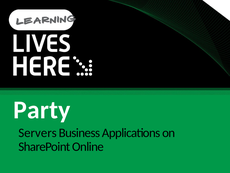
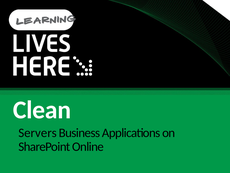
Party: Party -> Clean (42, 110)
